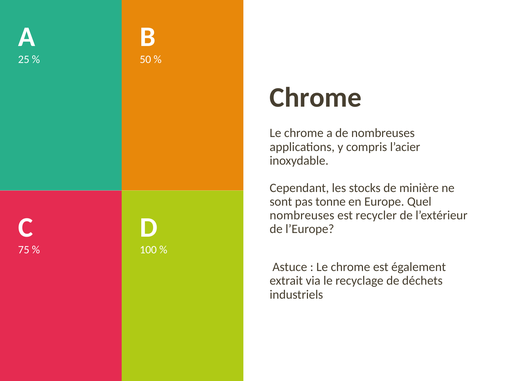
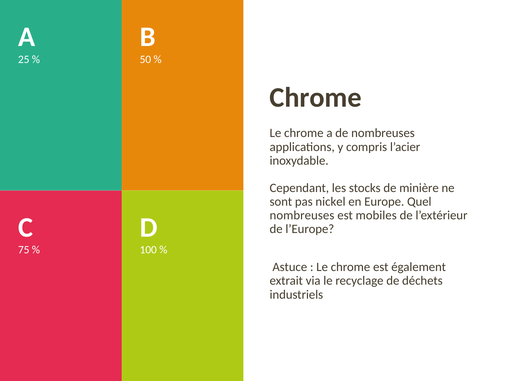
tonne: tonne -> nickel (331, 202)
recycler: recycler -> mobiles (376, 215)
